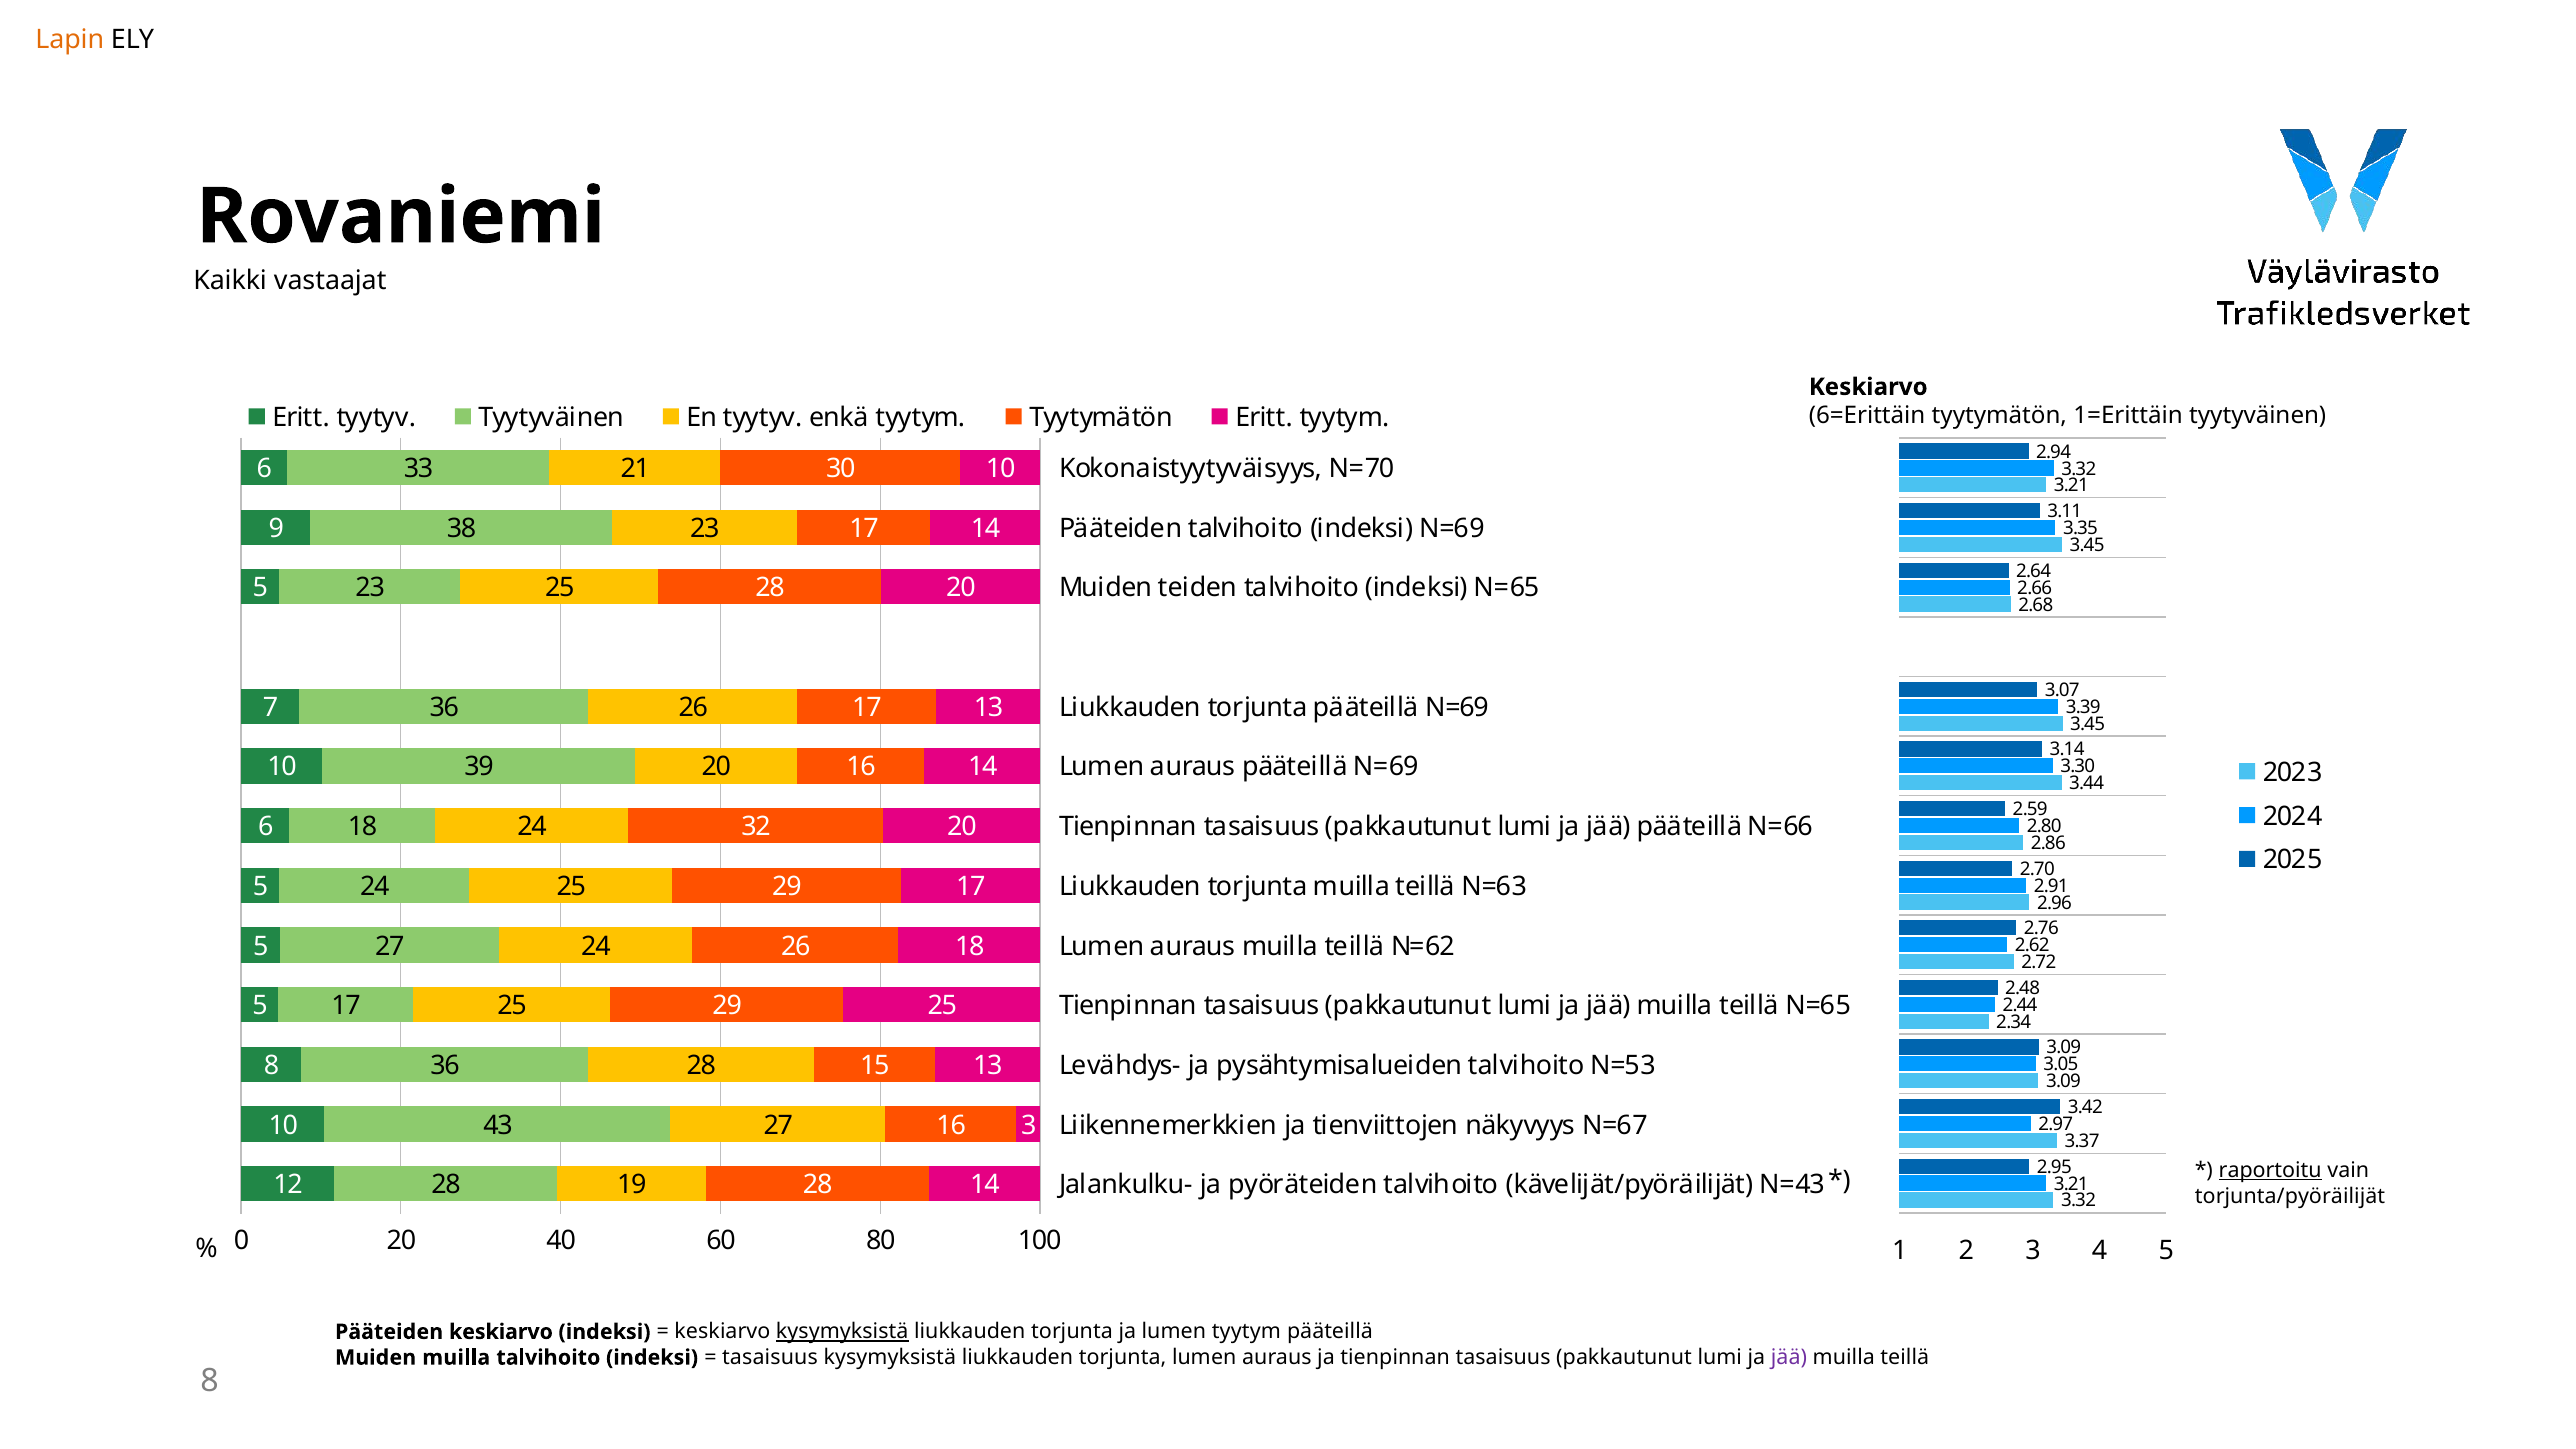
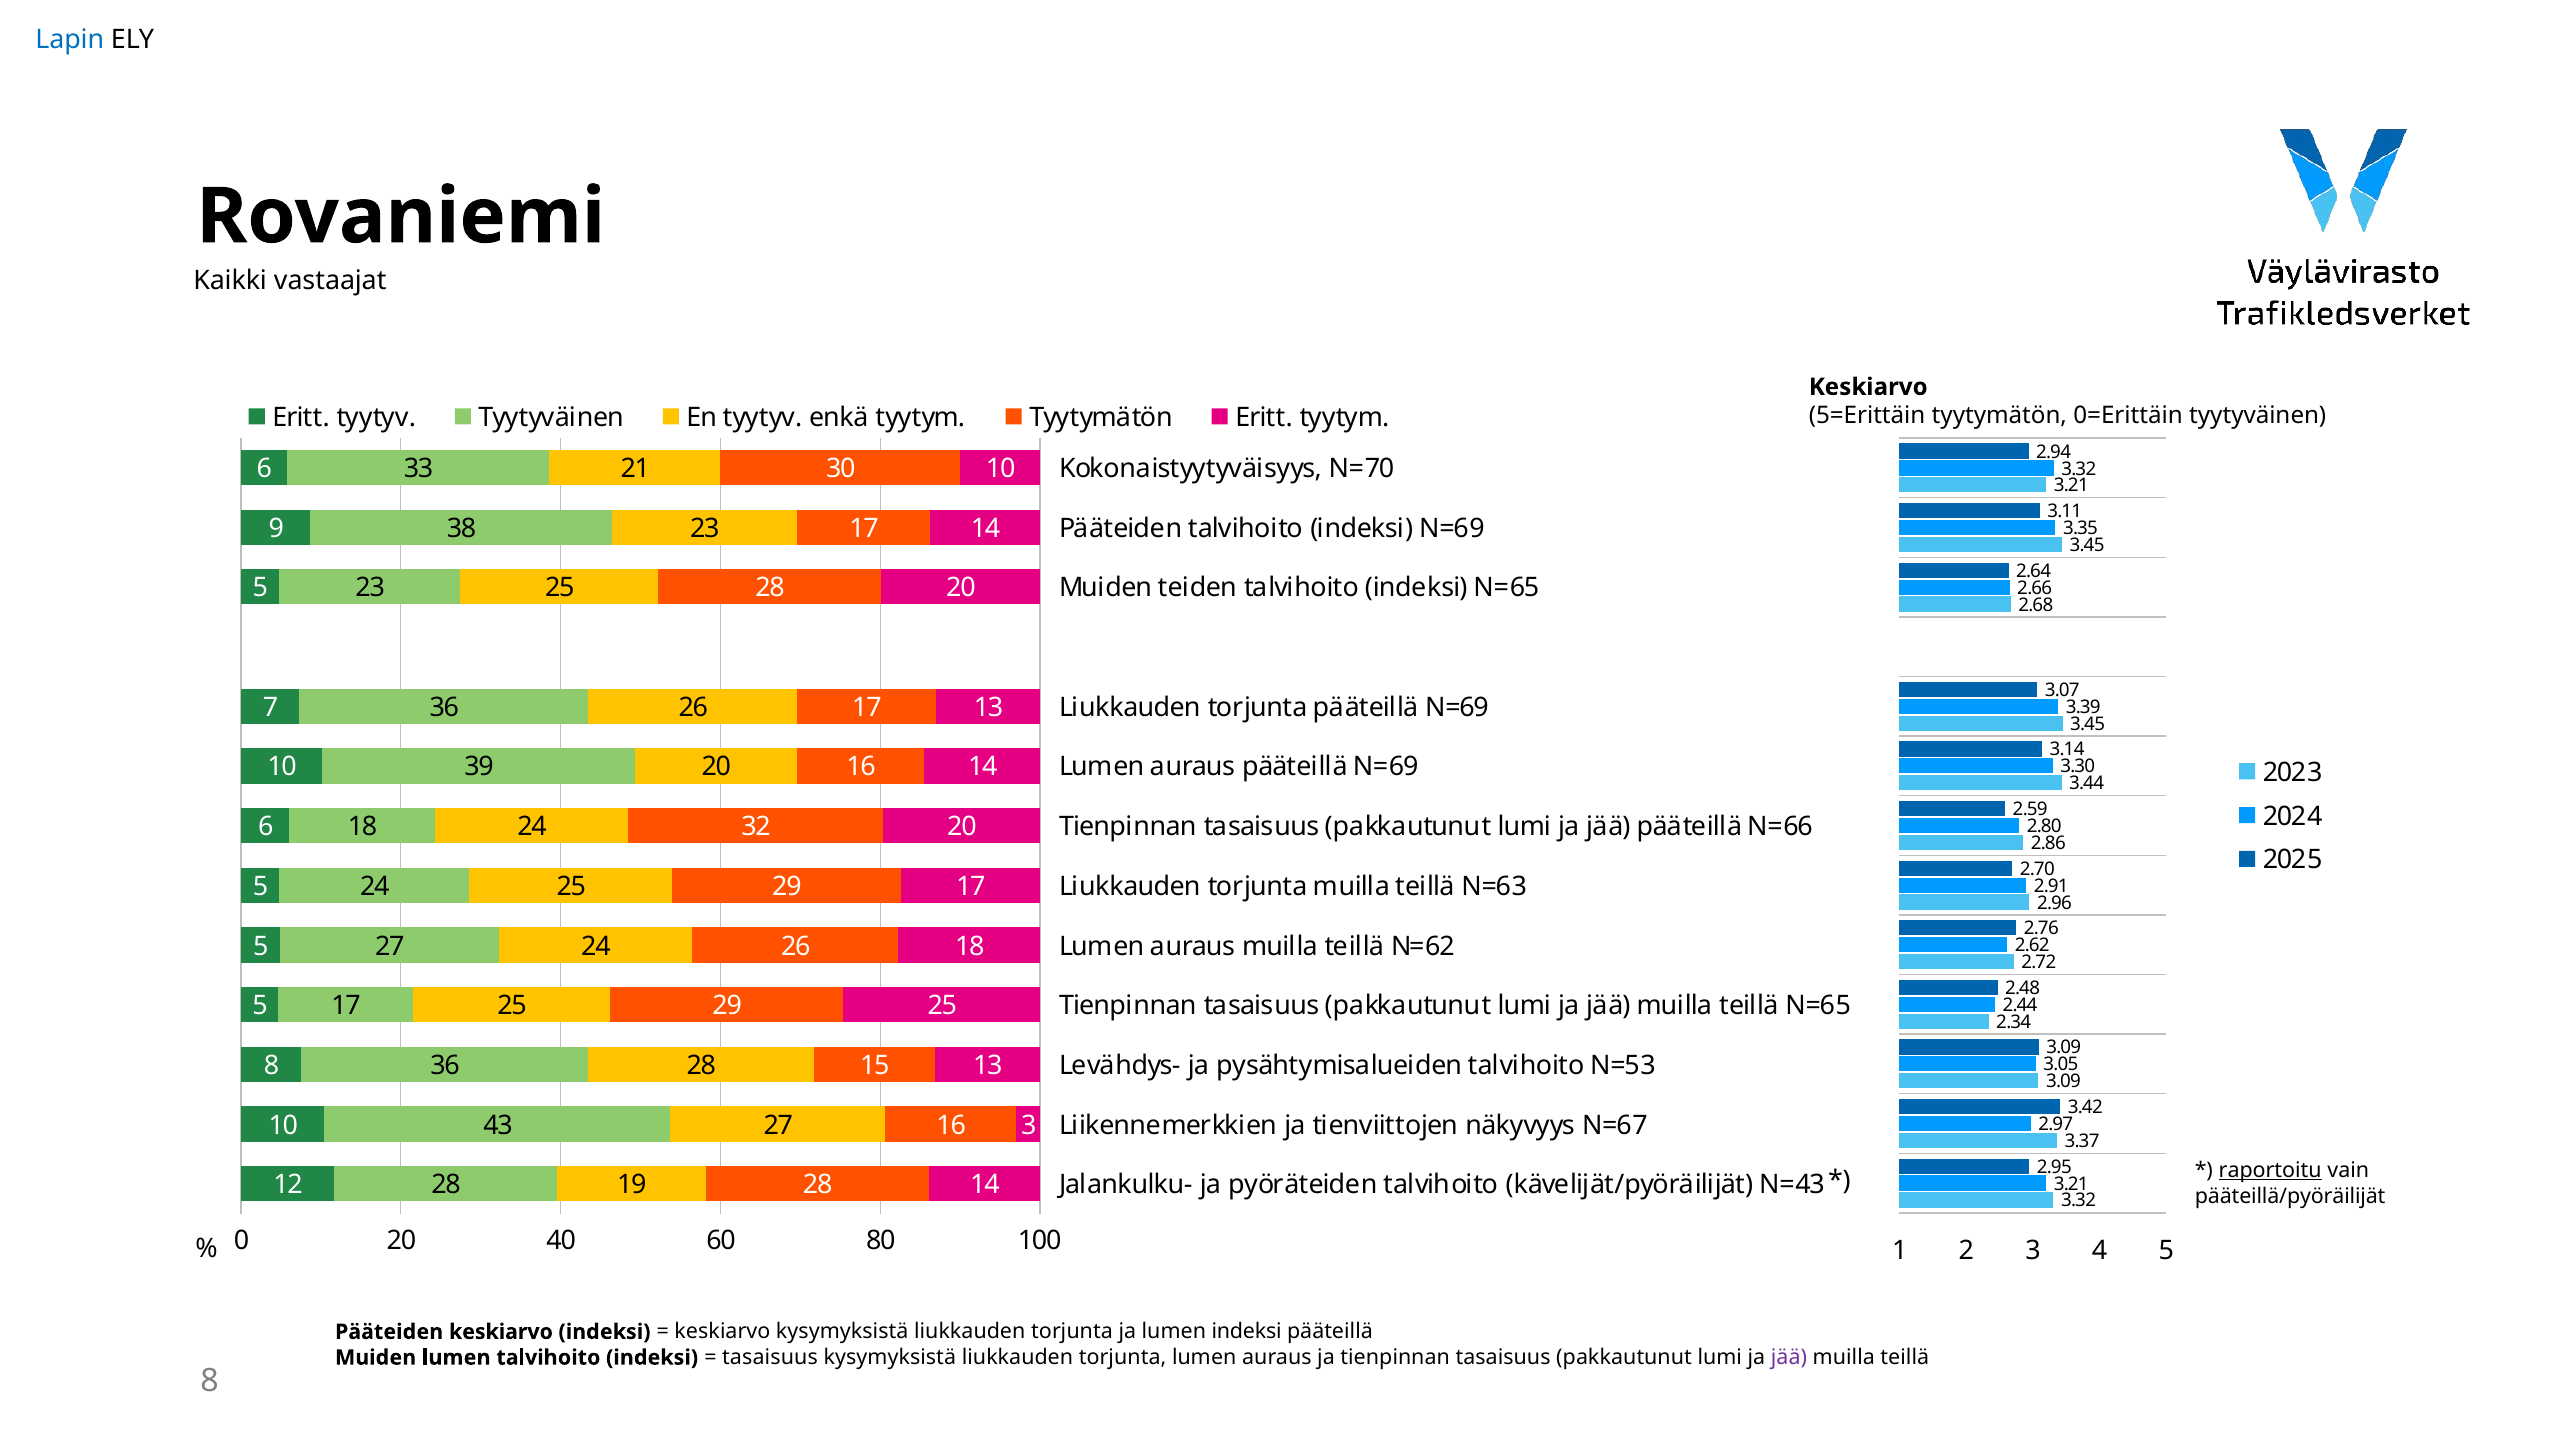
Lapin colour: orange -> blue (70, 40)
6=Erittäin: 6=Erittäin -> 5=Erittäin (1867, 416)
1=Erittäin: 1=Erittäin -> 0=Erittäin (2128, 416)
torjunta/pyöräilijät: torjunta/pyöräilijät -> pääteillä/pyöräilijät (2290, 1196)
kysymyksistä underline: present -> none (842, 1332)
lumen tyytym: tyytym -> indeksi (1247, 1332)
Muiden muilla: muilla -> lumen (456, 1358)
